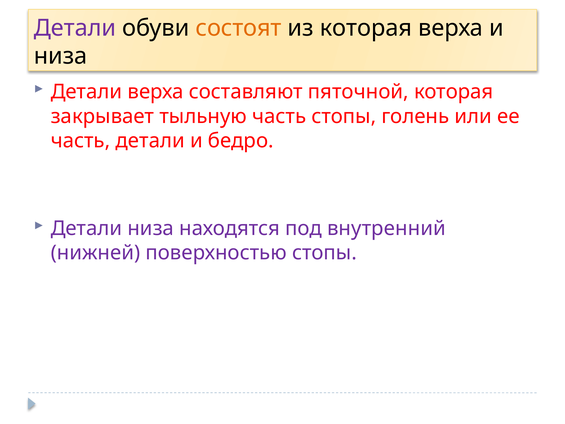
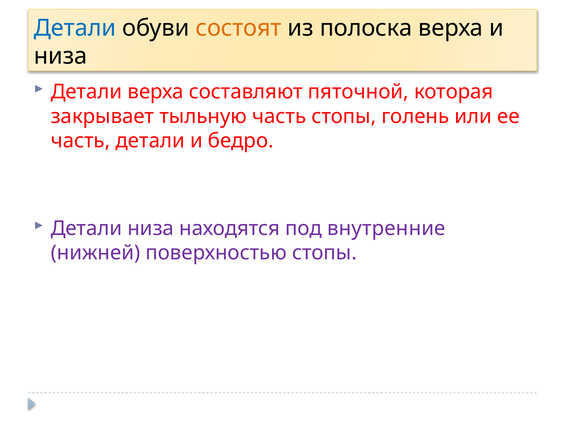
Детали colour: purple -> blue (75, 28)
из которая: которая -> полоска (366, 28)
внутренний: внутренний -> внутренние (386, 228)
